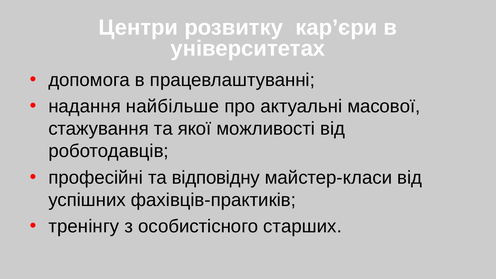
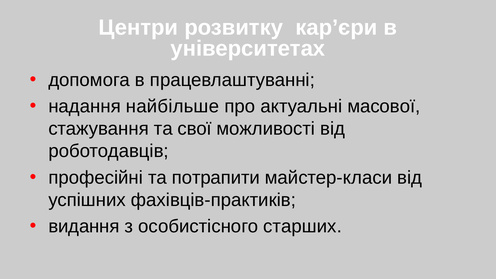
якої: якої -> свої (195, 129)
відповідну: відповідну -> потрапити (216, 178)
тренінгу: тренінгу -> видання (84, 226)
